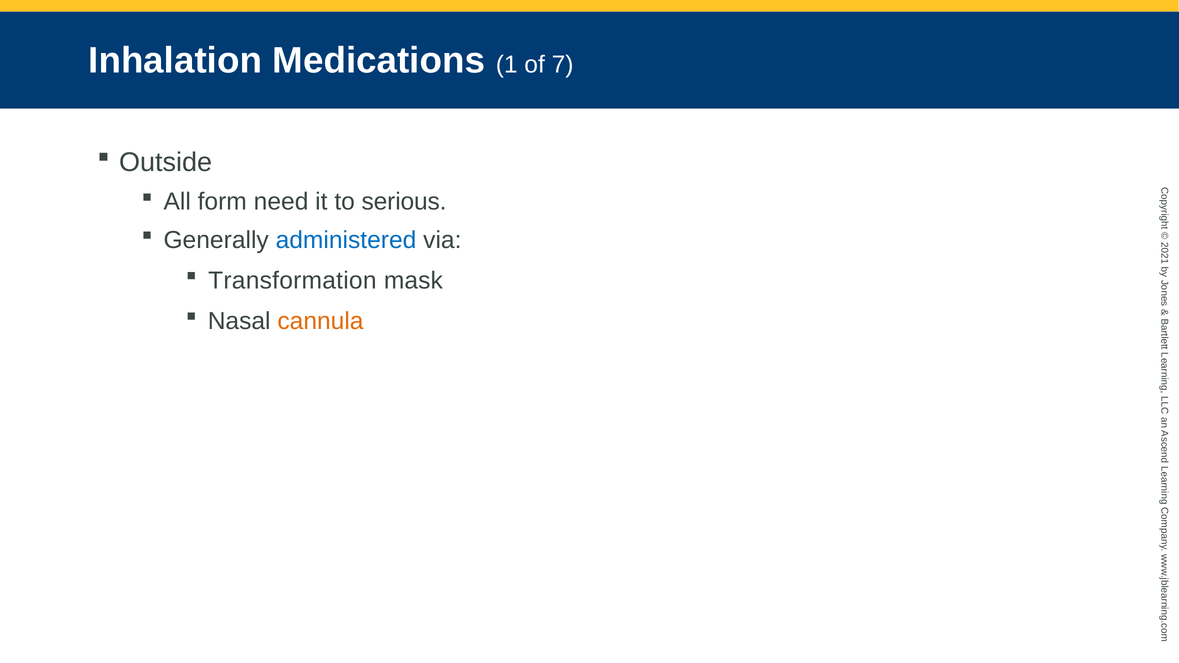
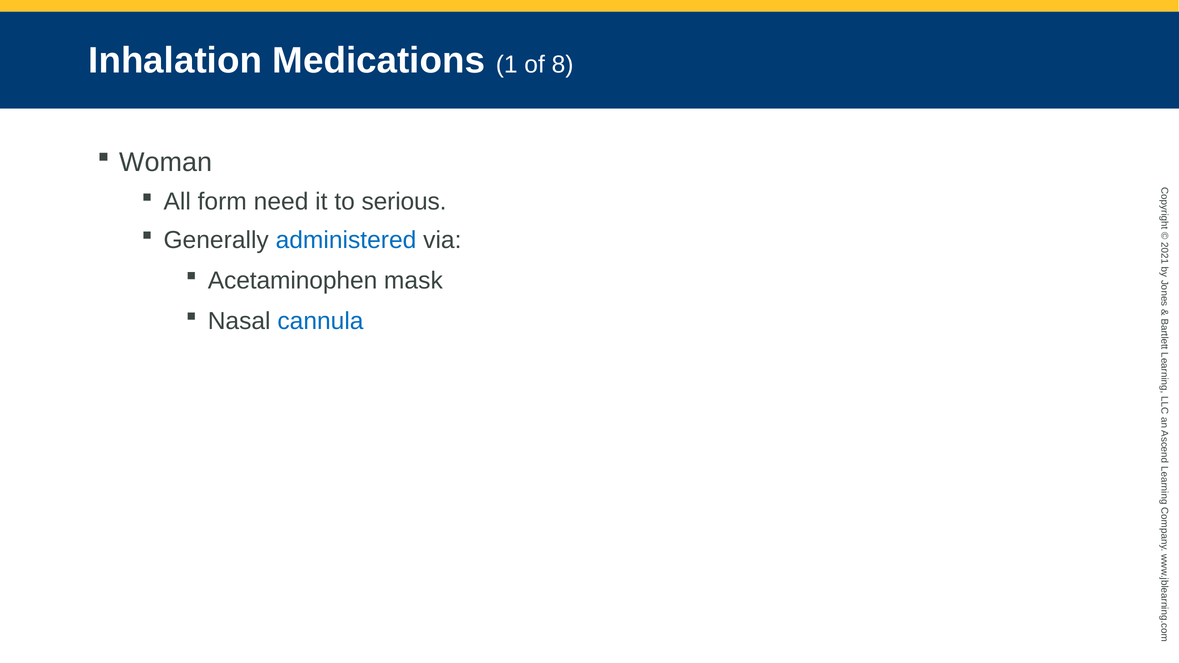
7: 7 -> 8 (563, 65)
Outside: Outside -> Woman (166, 163)
Transformation: Transformation -> Acetaminophen (293, 281)
cannula colour: orange -> blue (320, 321)
